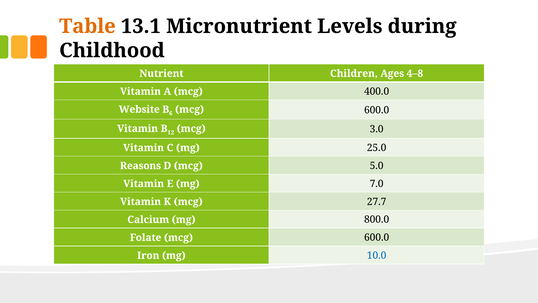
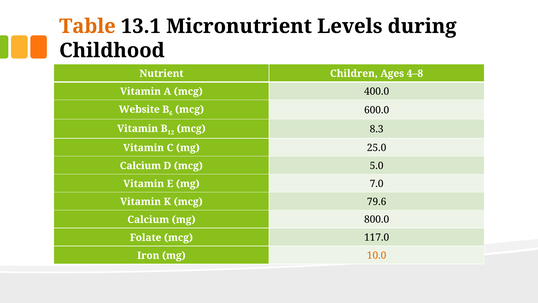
3.0: 3.0 -> 8.3 (377, 129)
Reasons: Reasons -> Calcium (140, 166)
27.7: 27.7 -> 79.6 (377, 201)
Folate mcg 600.0: 600.0 -> 117.0 (377, 237)
10.0 colour: blue -> orange (377, 255)
